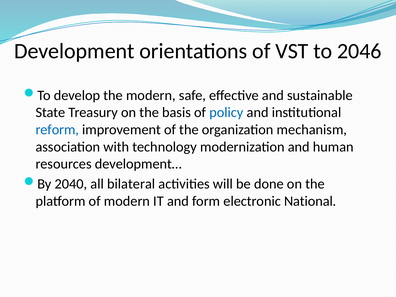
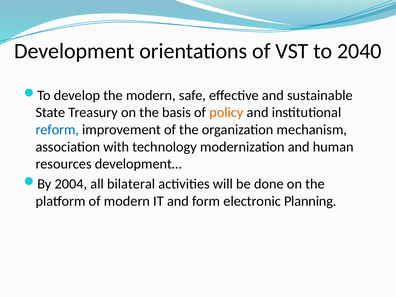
2046: 2046 -> 2040 (359, 51)
policy colour: blue -> orange (226, 113)
2040: 2040 -> 2004 (71, 184)
National: National -> Planning (310, 201)
